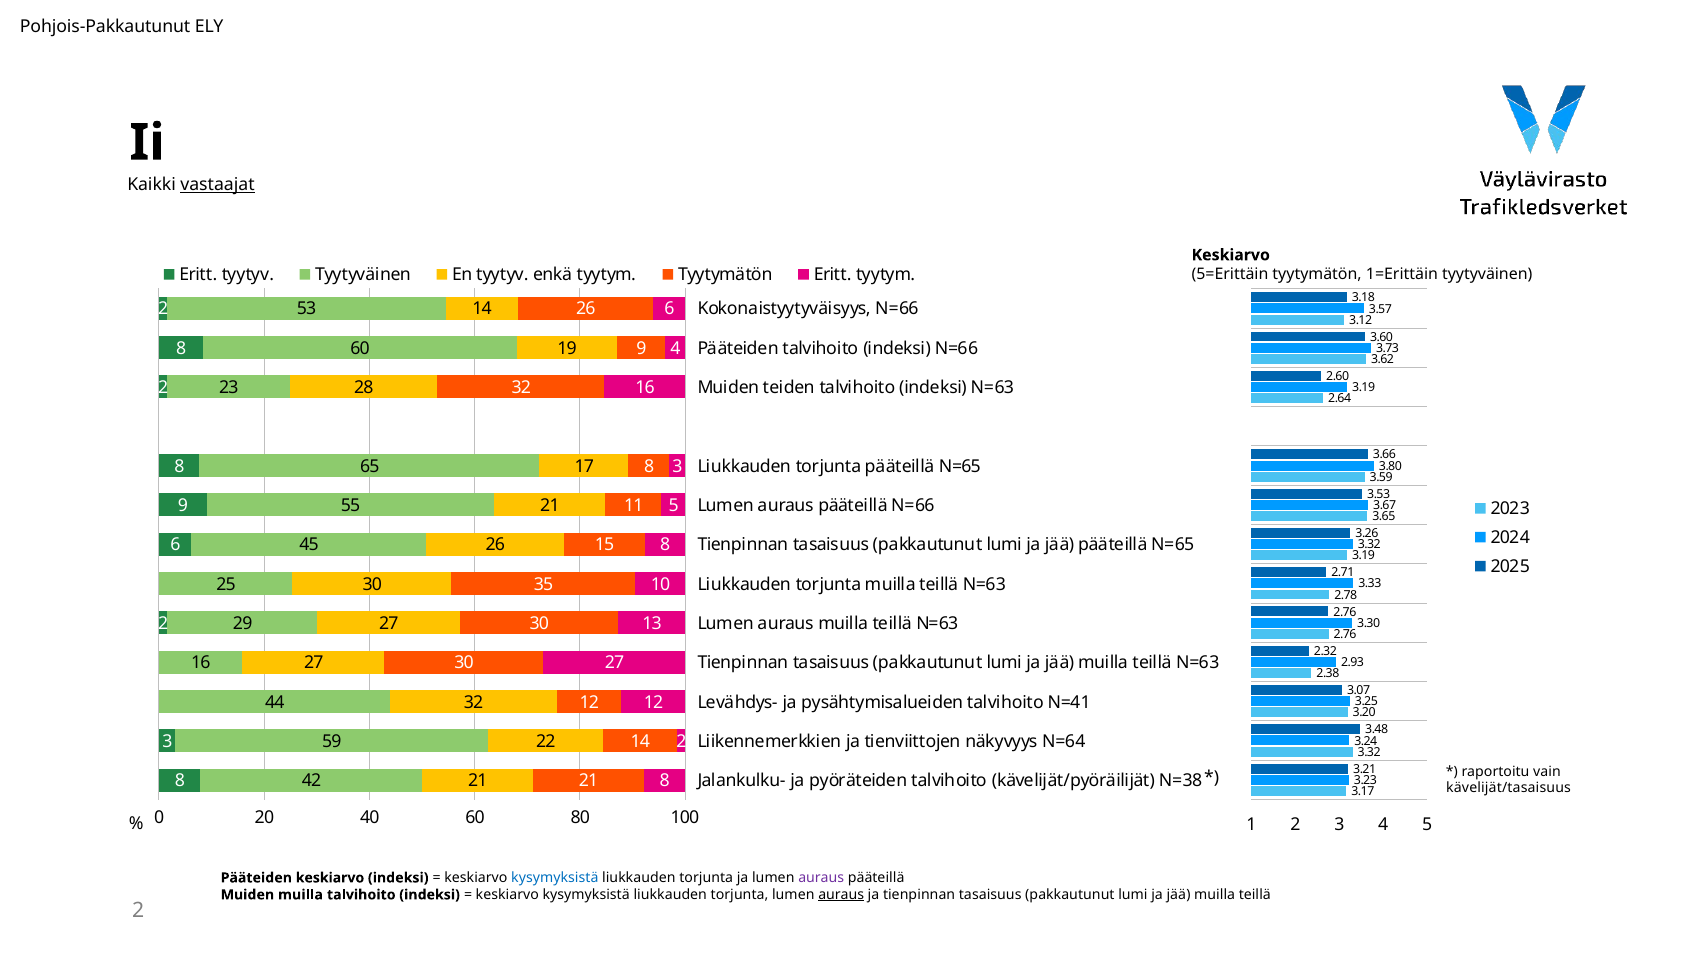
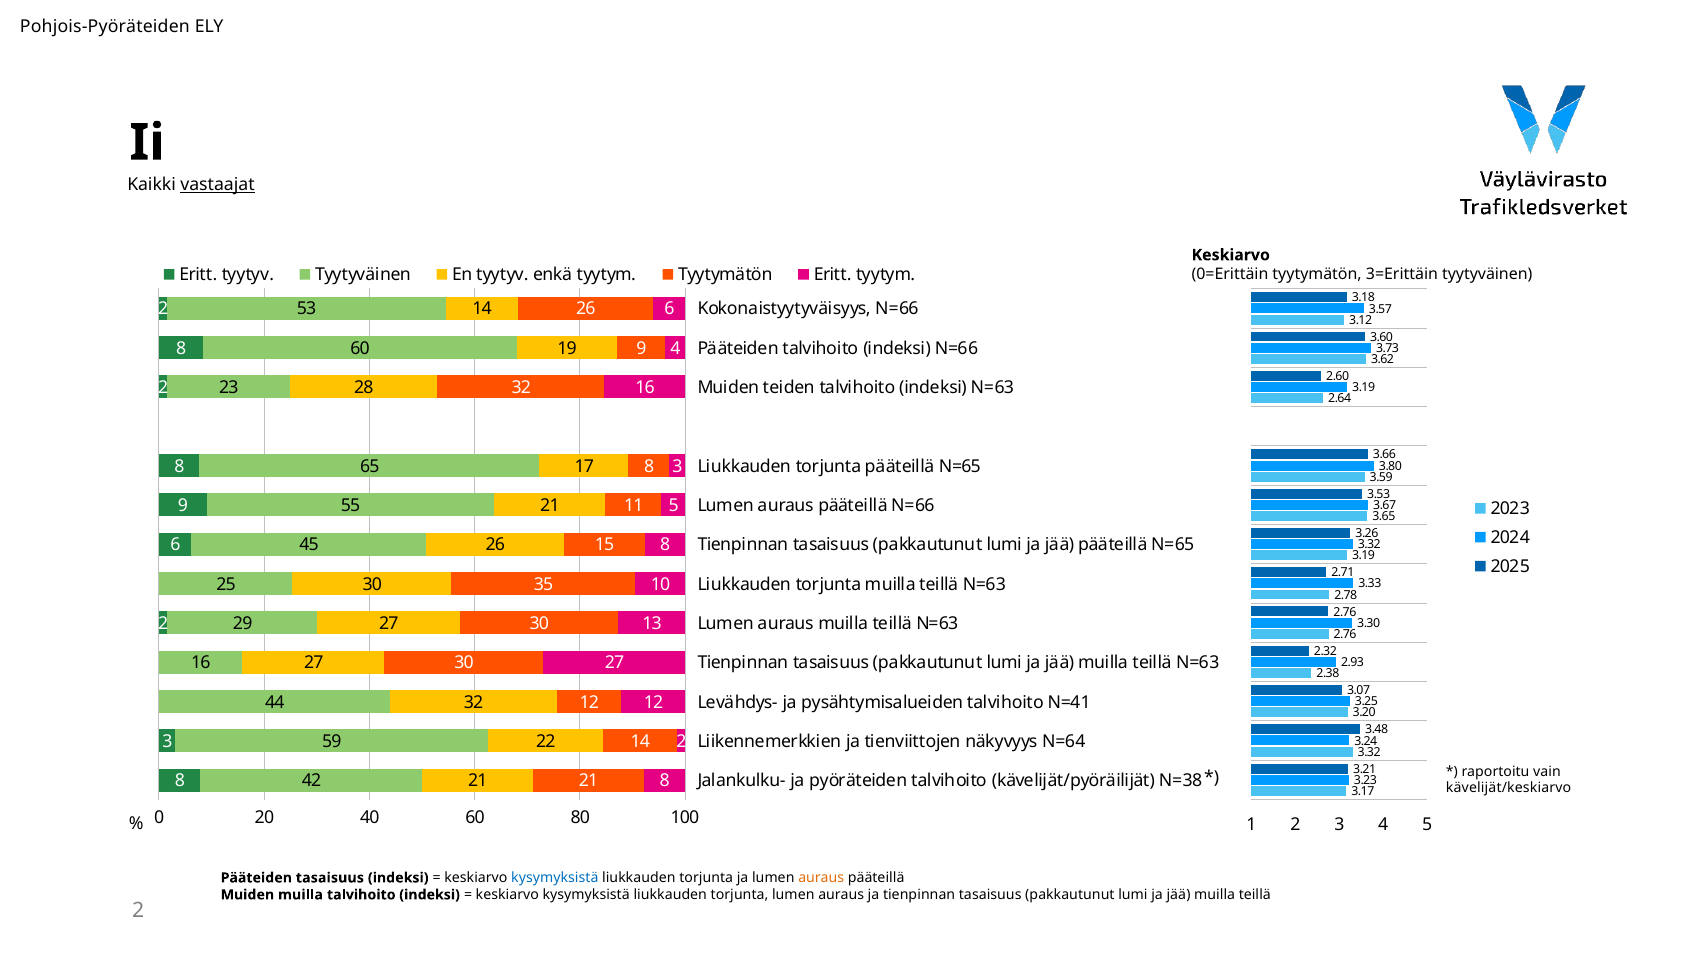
Pohjois-Pakkautunut: Pohjois-Pakkautunut -> Pohjois-Pyöräteiden (105, 26)
5=Erittäin: 5=Erittäin -> 0=Erittäin (1230, 274)
1=Erittäin: 1=Erittäin -> 3=Erittäin (1402, 274)
kävelijät/tasaisuus: kävelijät/tasaisuus -> kävelijät/keskiarvo (1509, 788)
Pääteiden keskiarvo: keskiarvo -> tasaisuus (330, 877)
auraus colour: purple -> orange (821, 877)
auraus underline: present -> none (841, 894)
